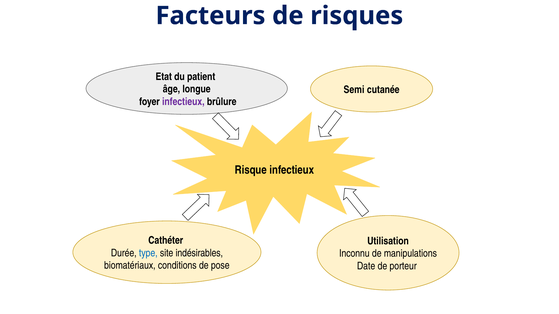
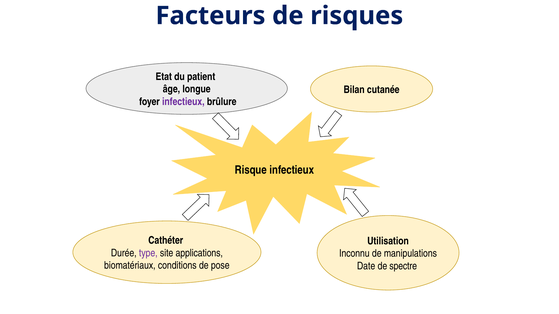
Semi: Semi -> Bilan (354, 90)
type colour: blue -> purple (148, 253)
indésirables: indésirables -> applications (199, 253)
porteur: porteur -> spectre (403, 266)
